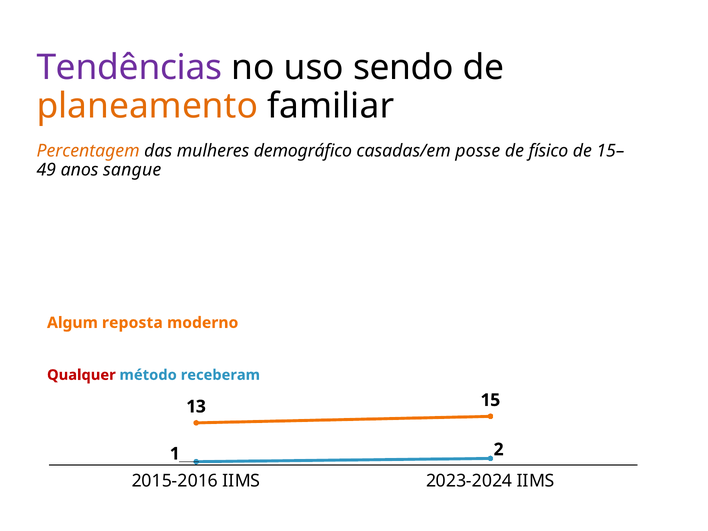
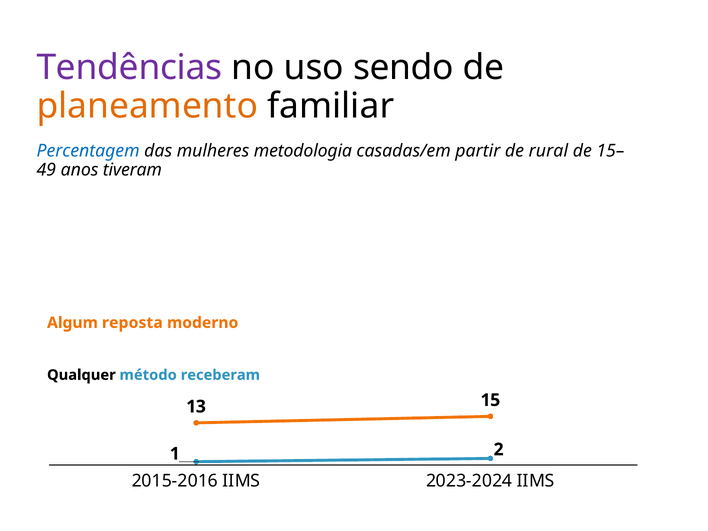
Percentagem colour: orange -> blue (88, 151)
demográfico: demográfico -> metodologia (303, 151)
posse: posse -> partir (478, 151)
físico: físico -> rural (548, 151)
sangue: sangue -> tiveram (132, 170)
Qualquer colour: red -> black (81, 375)
